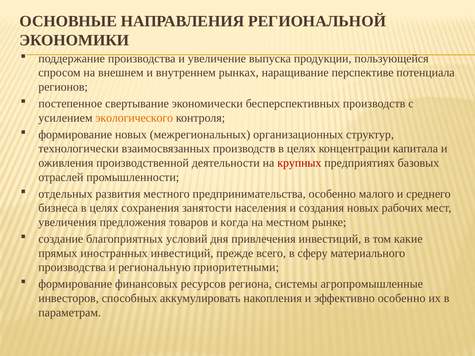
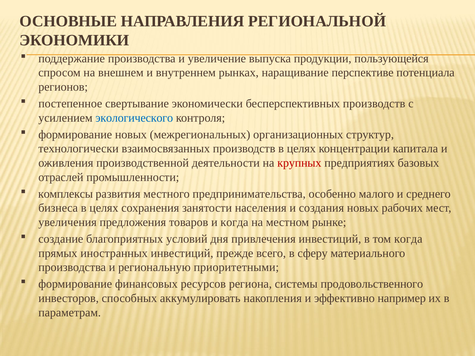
экологического colour: orange -> blue (134, 118)
отдельных: отдельных -> комплексы (66, 194)
том какие: какие -> когда (408, 239)
агропромышленные: агропромышленные -> продовольственного (372, 284)
эффективно особенно: особенно -> например (402, 298)
